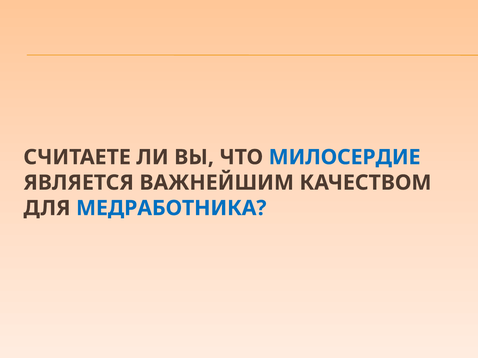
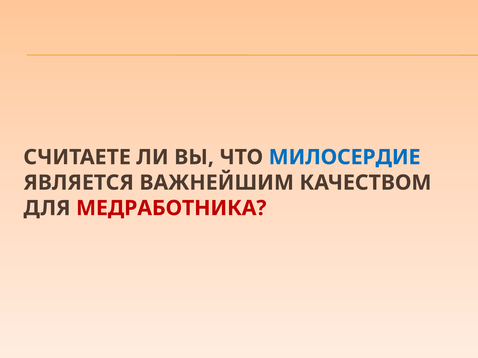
МЕДРАБОТНИКА colour: blue -> red (171, 208)
